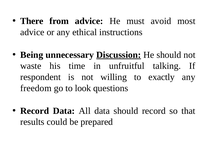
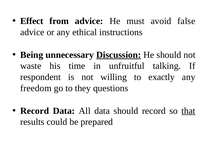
There: There -> Effect (32, 21)
most: most -> false (186, 21)
look: look -> they (83, 88)
that underline: none -> present (188, 111)
